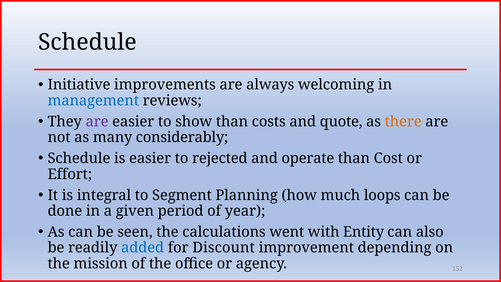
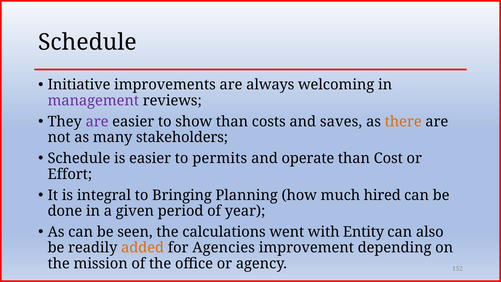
management colour: blue -> purple (93, 100)
quote: quote -> saves (341, 121)
considerably: considerably -> stakeholders (182, 137)
rejected: rejected -> permits (220, 158)
Segment: Segment -> Bringing (182, 195)
loops: loops -> hired (382, 195)
added colour: blue -> orange (143, 248)
Discount: Discount -> Agencies (224, 248)
